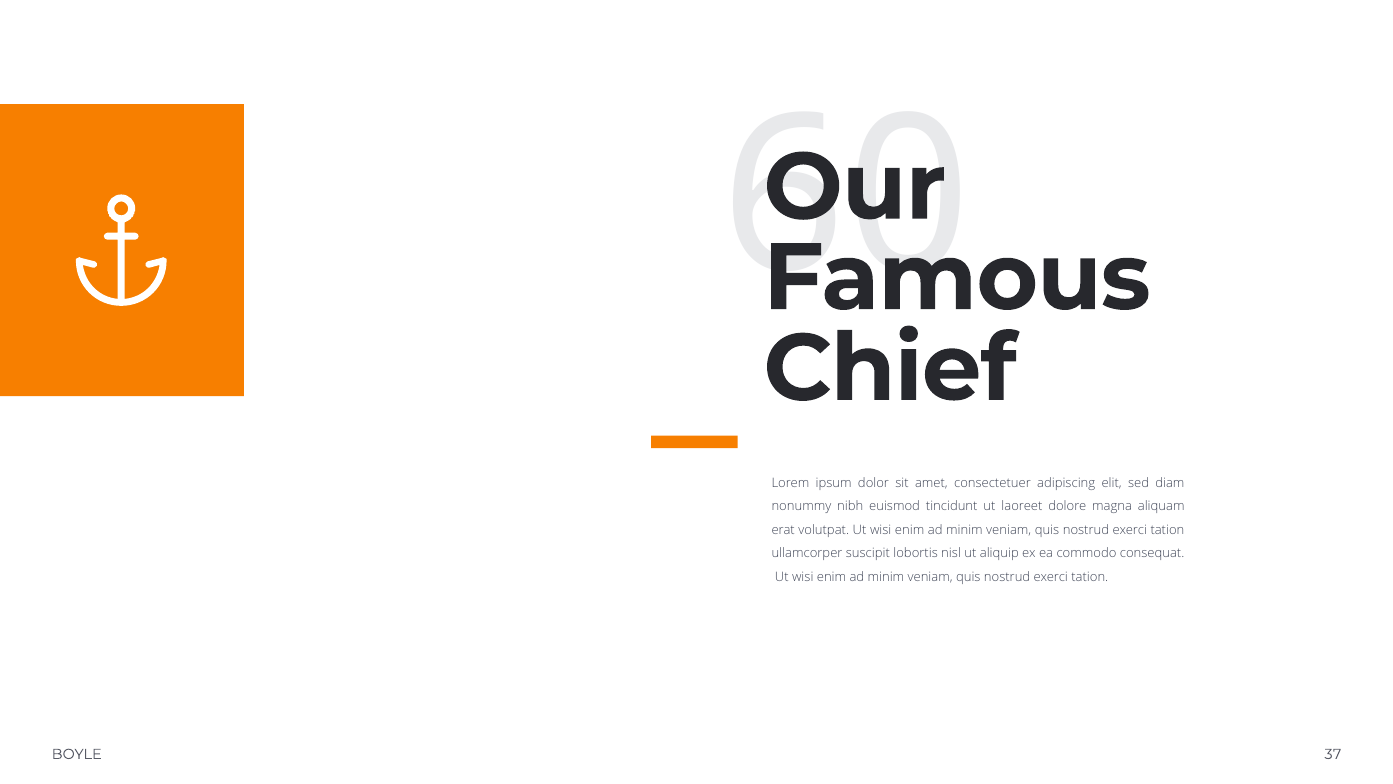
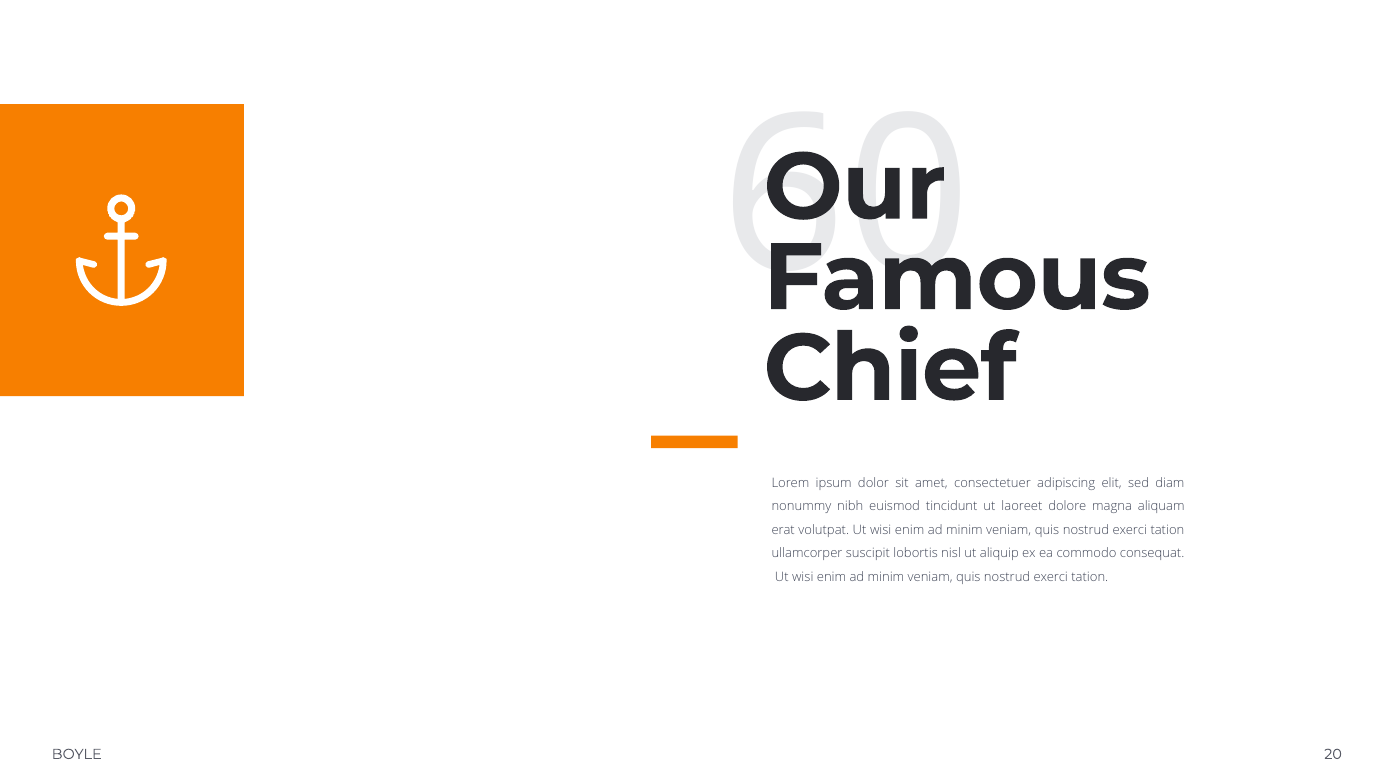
37: 37 -> 20 (1333, 754)
